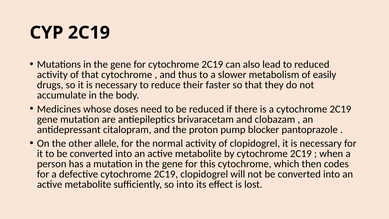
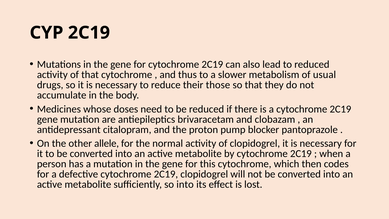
easily: easily -> usual (324, 75)
faster: faster -> those (218, 85)
